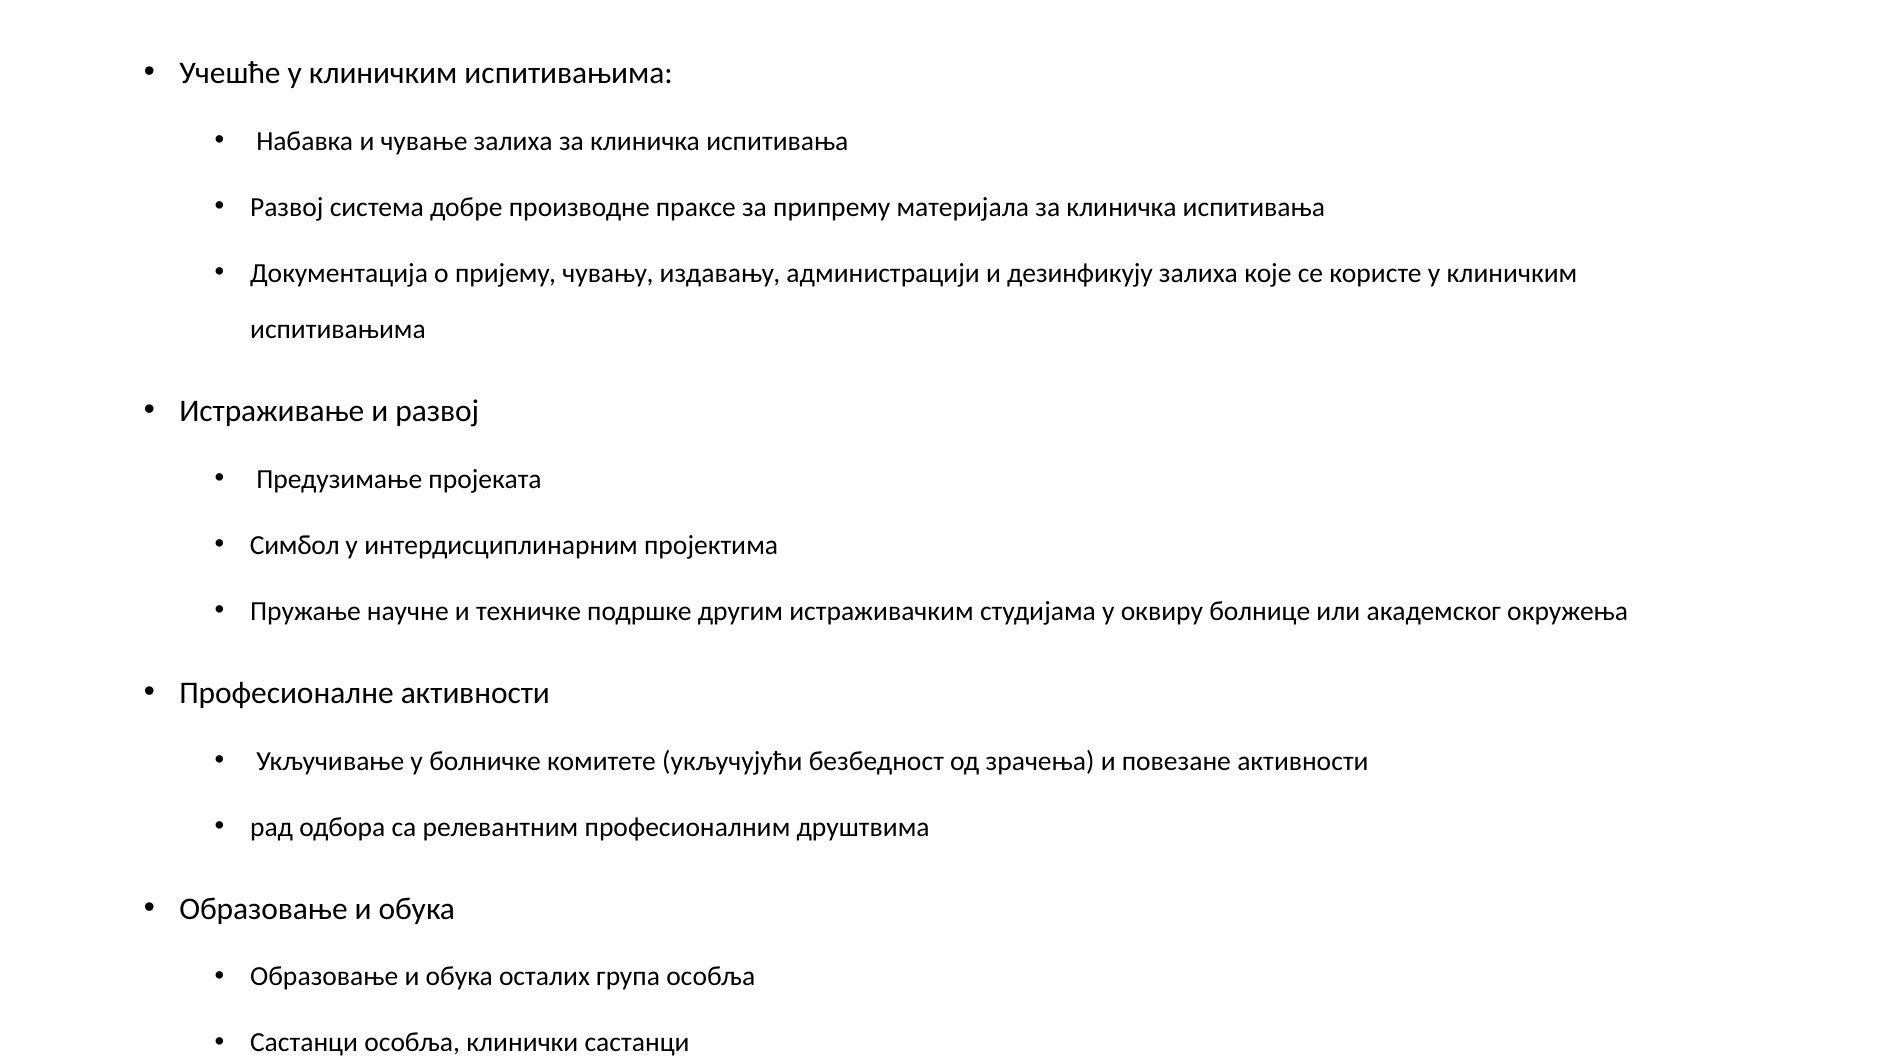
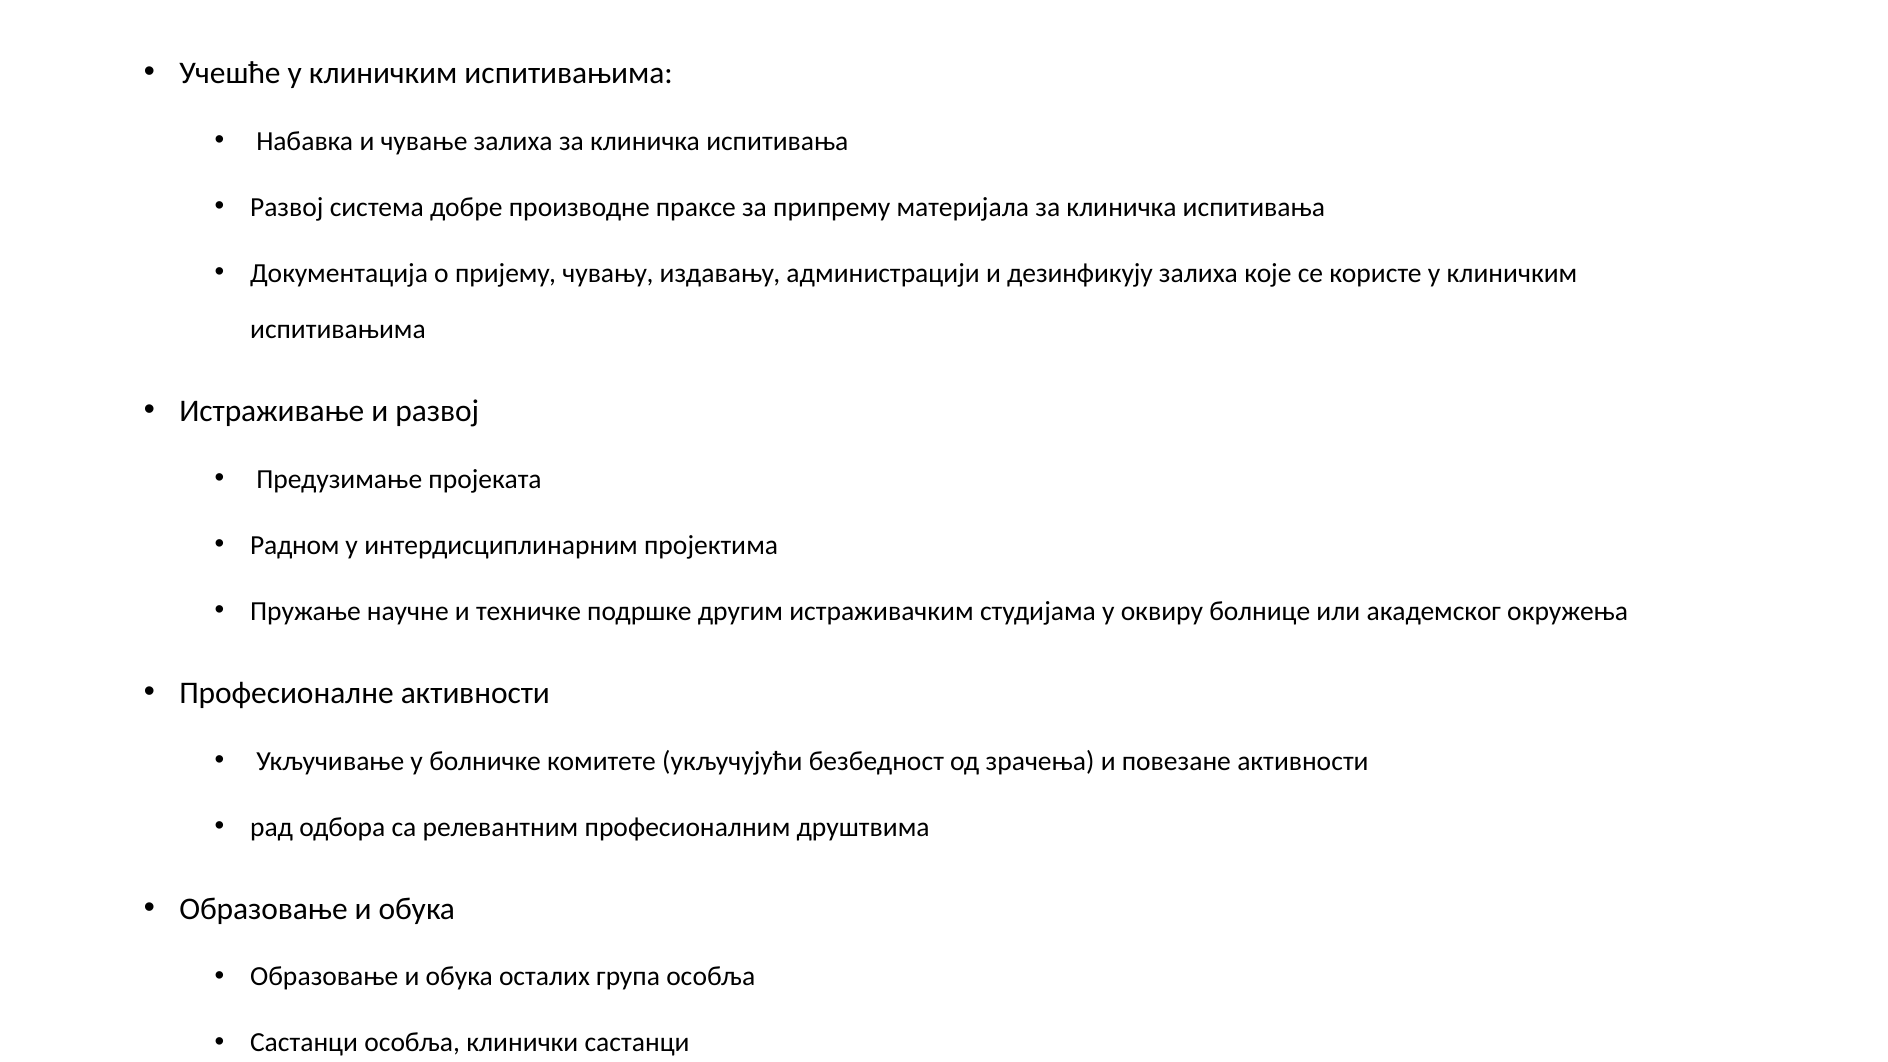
Симбол: Симбол -> Радном (295, 545)
